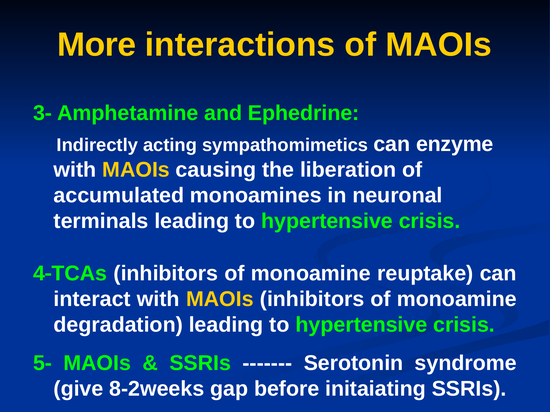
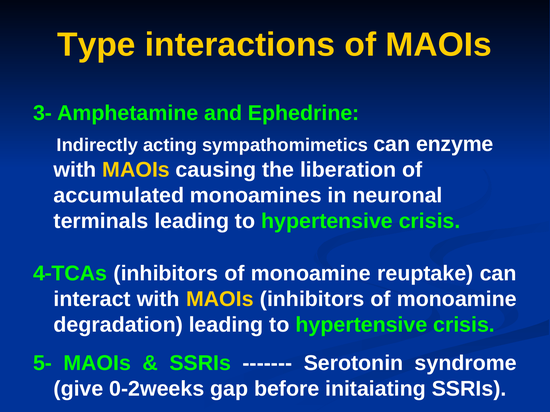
More: More -> Type (96, 45)
8-2weeks: 8-2weeks -> 0-2weeks (157, 389)
